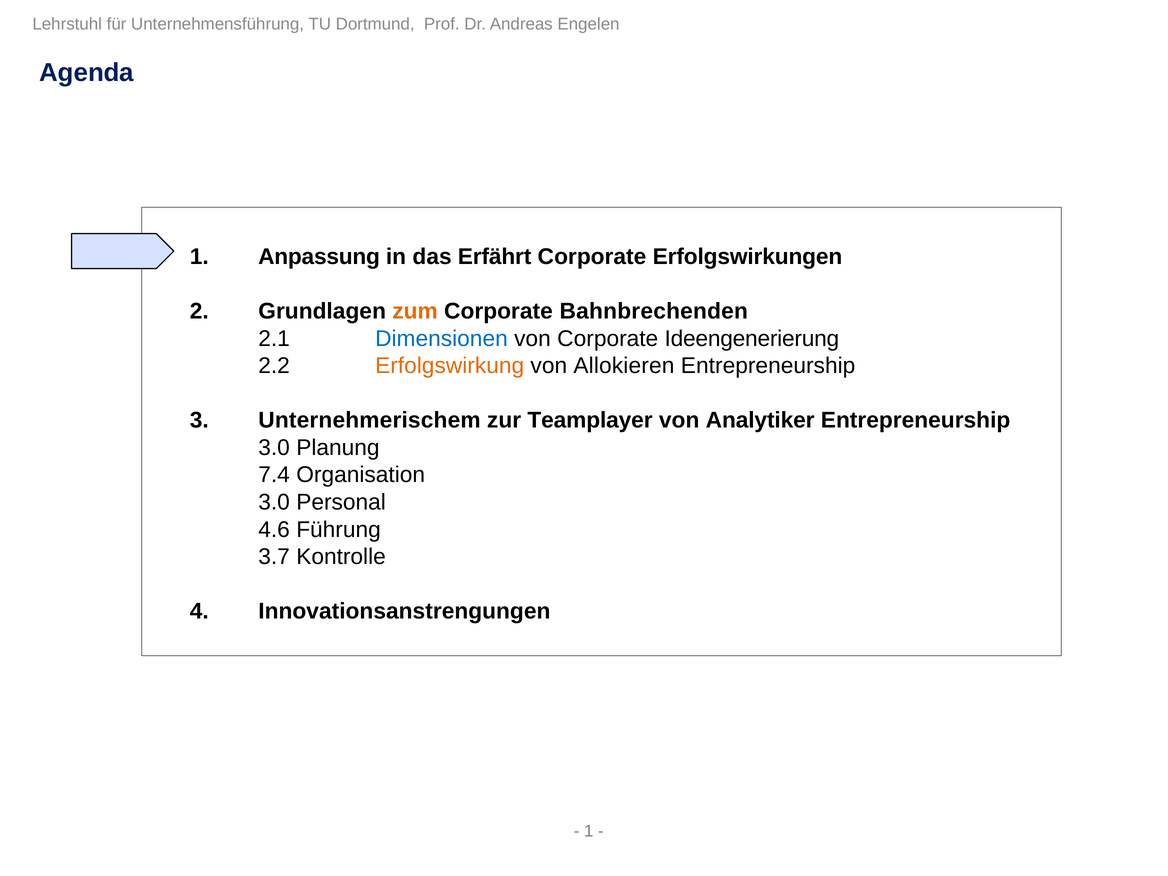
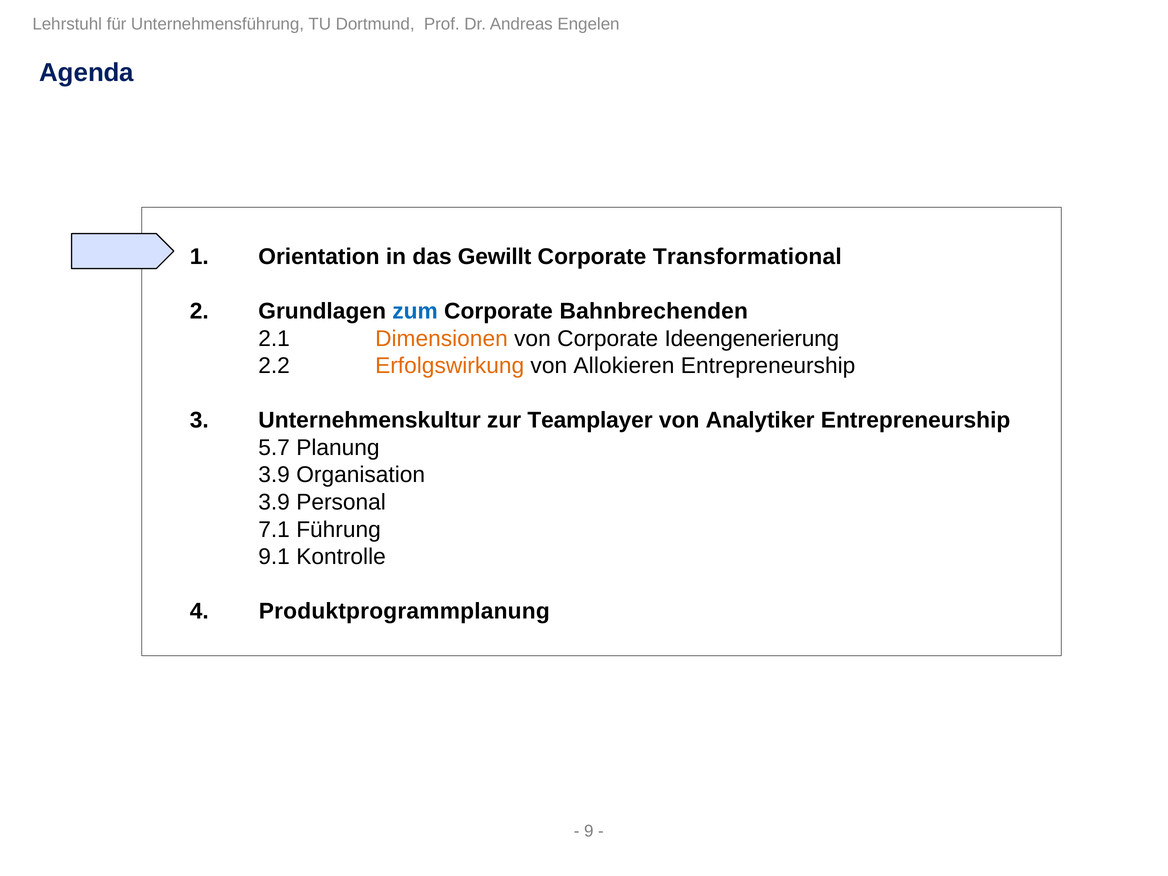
Anpassung: Anpassung -> Orientation (319, 257)
Erfährt: Erfährt -> Gewillt (495, 257)
Erfolgswirkungen: Erfolgswirkungen -> Transformational (747, 257)
zum colour: orange -> blue (415, 311)
Dimensionen colour: blue -> orange (441, 339)
Unternehmerischem: Unternehmerischem -> Unternehmenskultur (370, 420)
3.0: 3.0 -> 5.7 (274, 448)
7.4: 7.4 -> 3.9 (274, 475)
3.0: 3.0 -> 3.9 (274, 502)
4.6: 4.6 -> 7.1 (274, 530)
3.7: 3.7 -> 9.1 (274, 557)
Innovationsanstrengungen: Innovationsanstrengungen -> Produktprogrammplanung (404, 611)
1: 1 -> 9 (589, 831)
